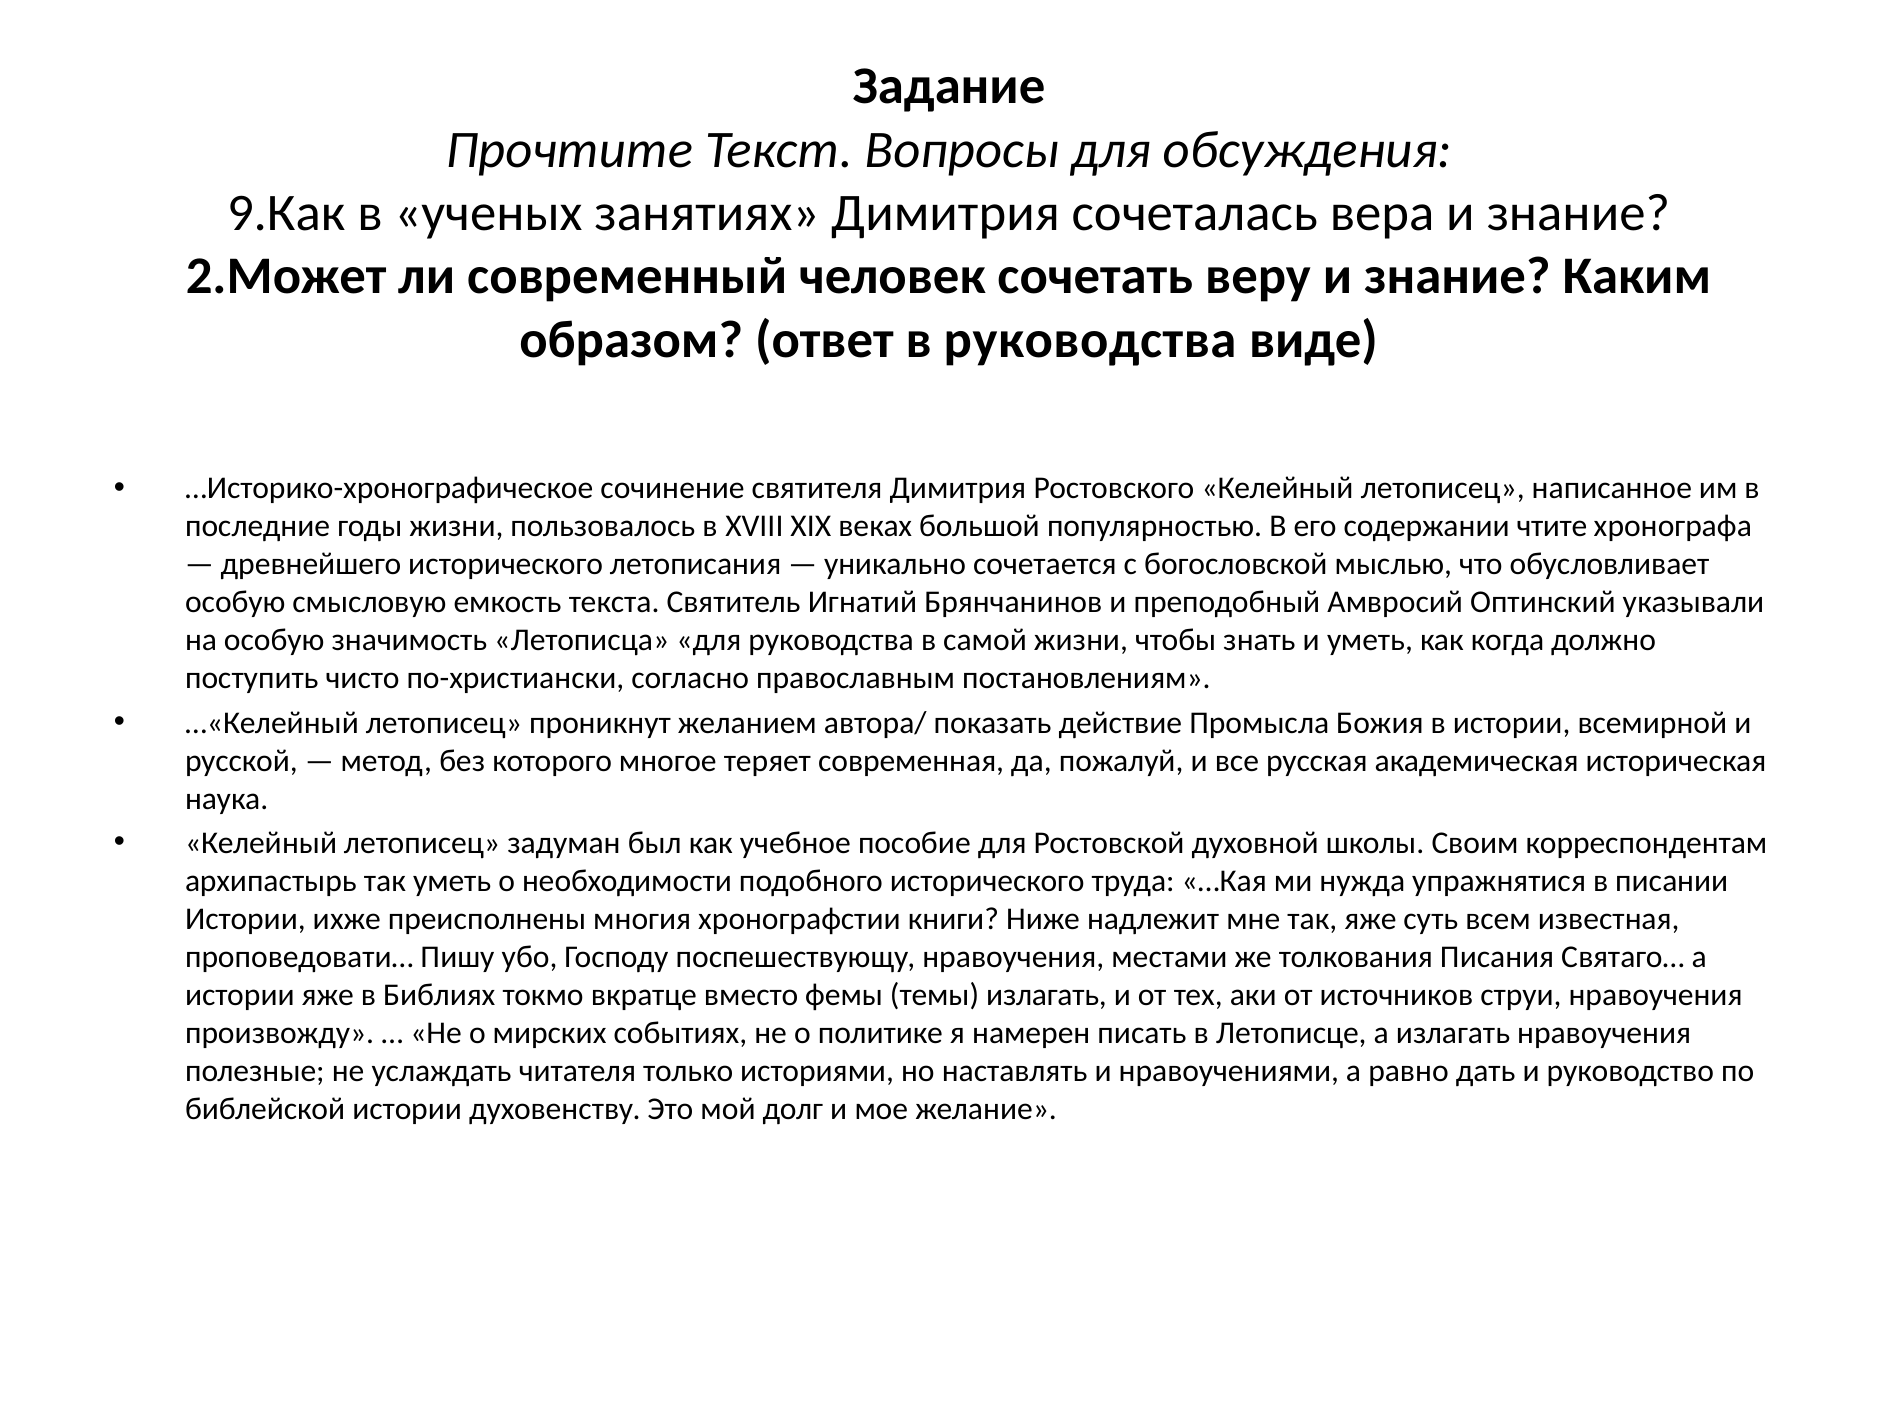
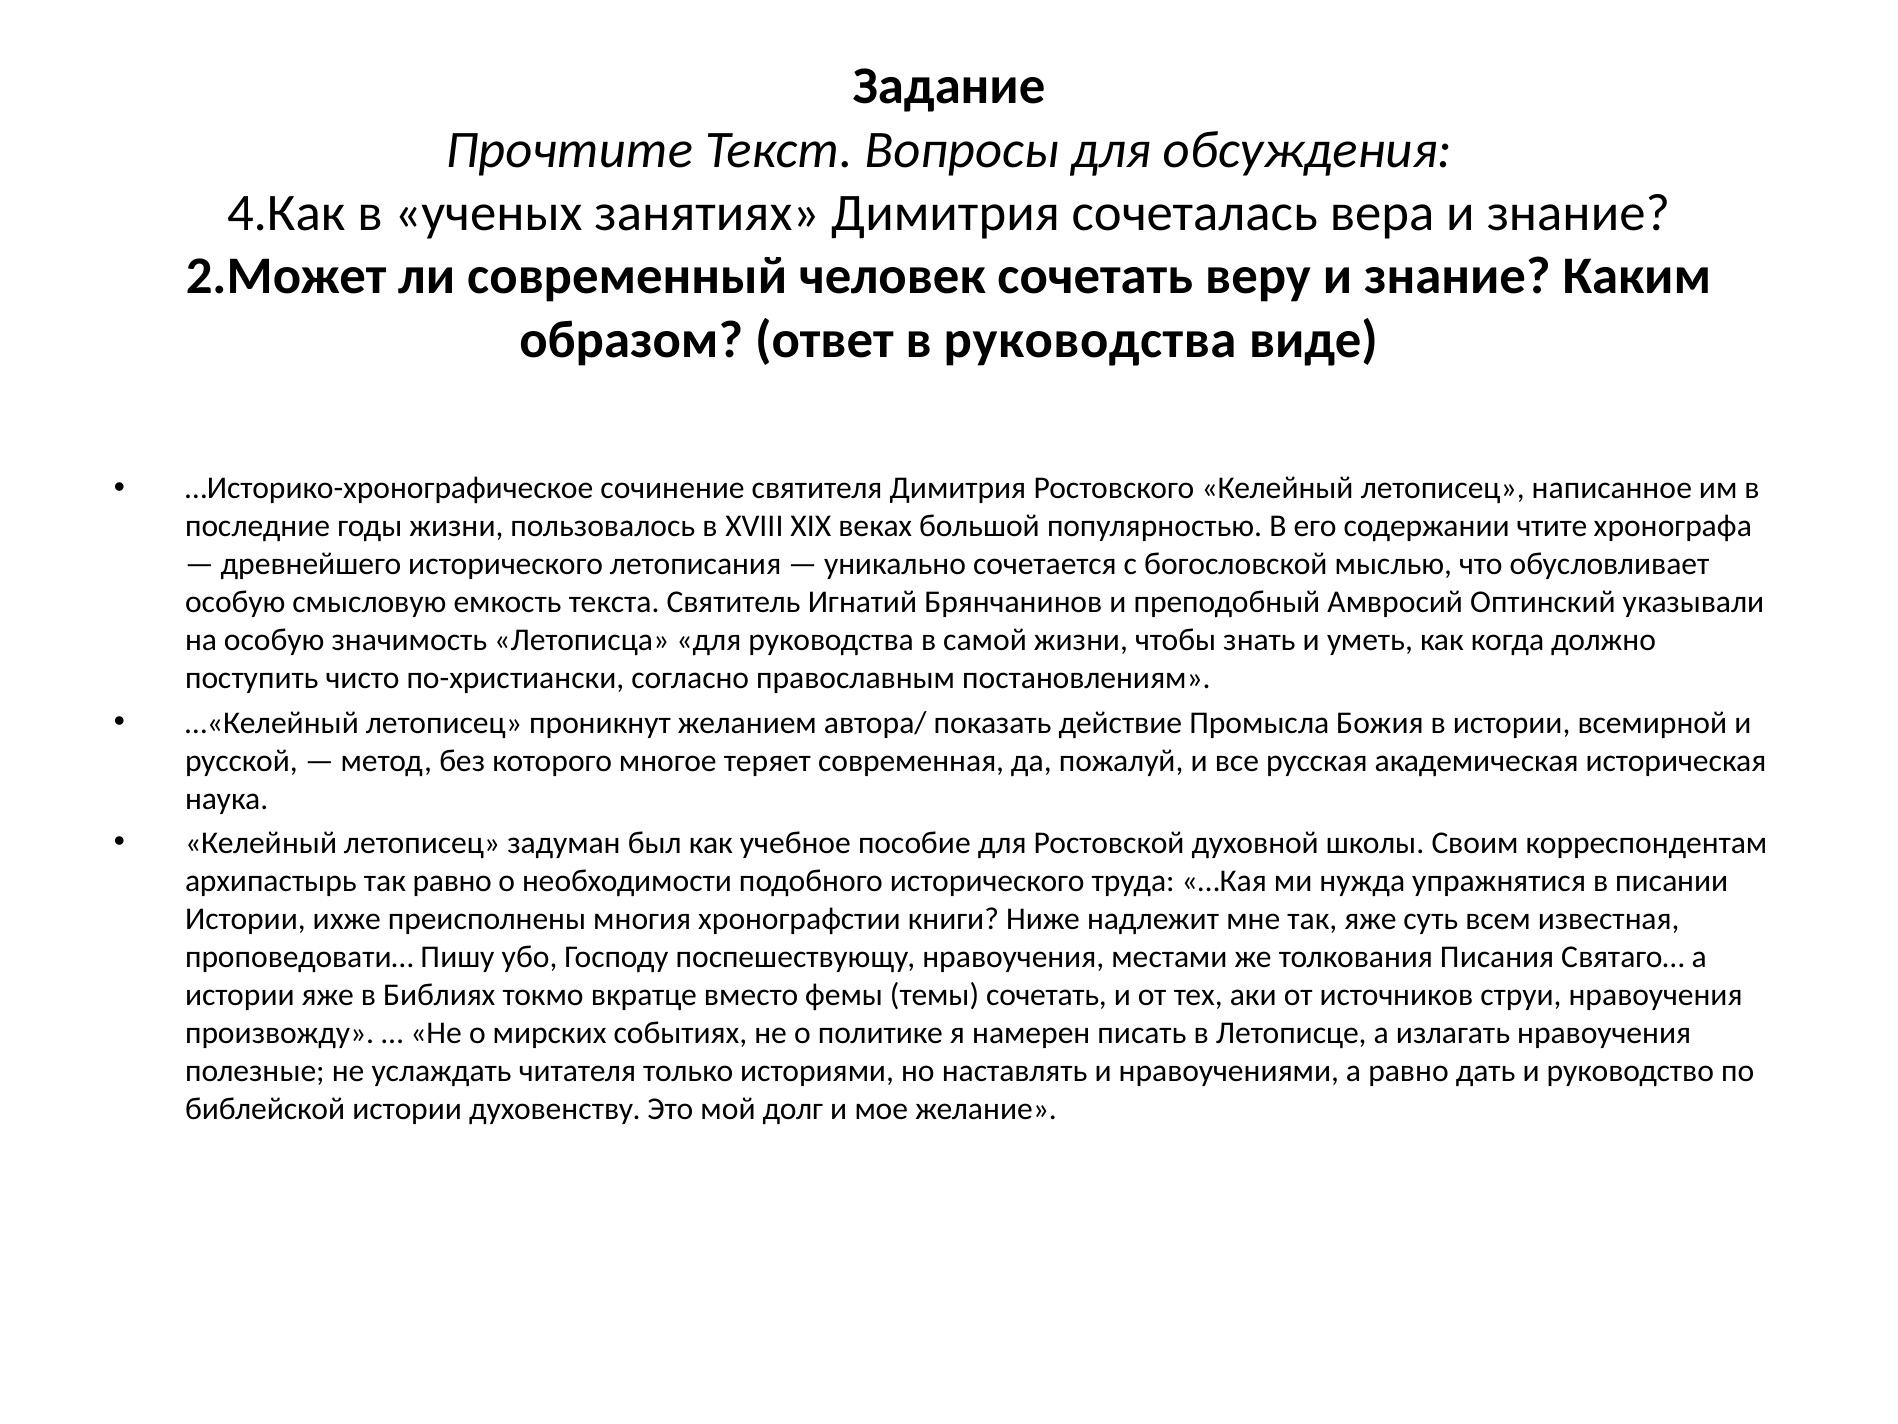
9.Как: 9.Как -> 4.Как (286, 213)
так уметь: уметь -> равно (452, 881)
темы излагать: излагать -> сочетать (1047, 995)
